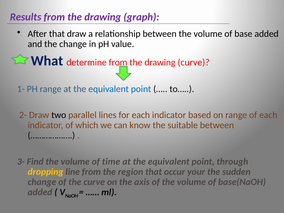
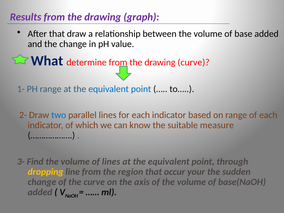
two colour: black -> blue (59, 115)
suitable between: between -> measure (217, 125)
of time: time -> lines (111, 162)
